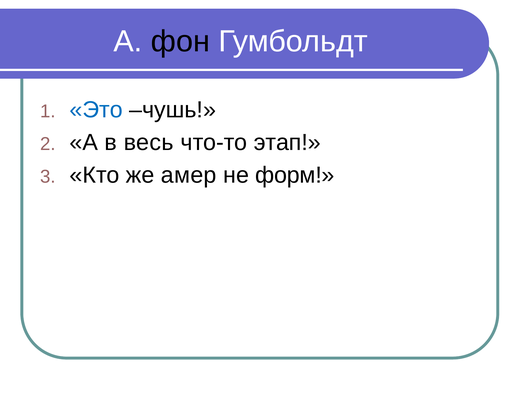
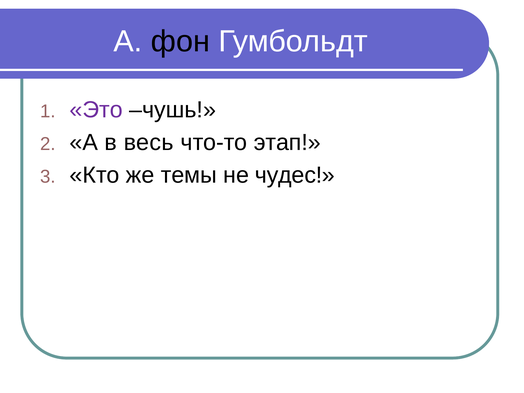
Это colour: blue -> purple (96, 110)
амер: амер -> темы (189, 175)
форм: форм -> чудес (295, 175)
